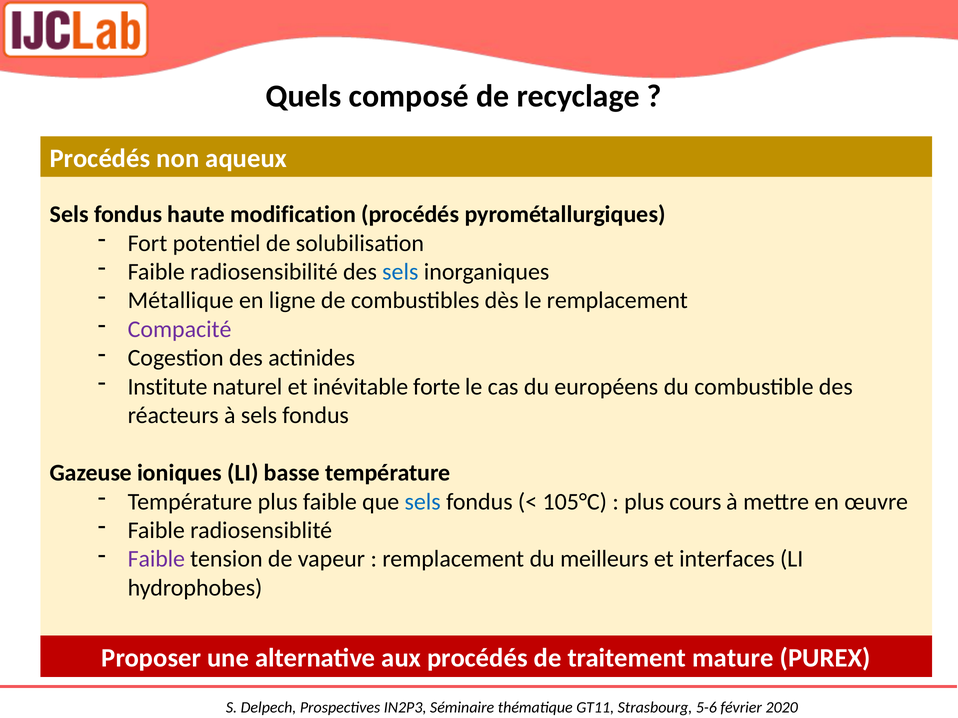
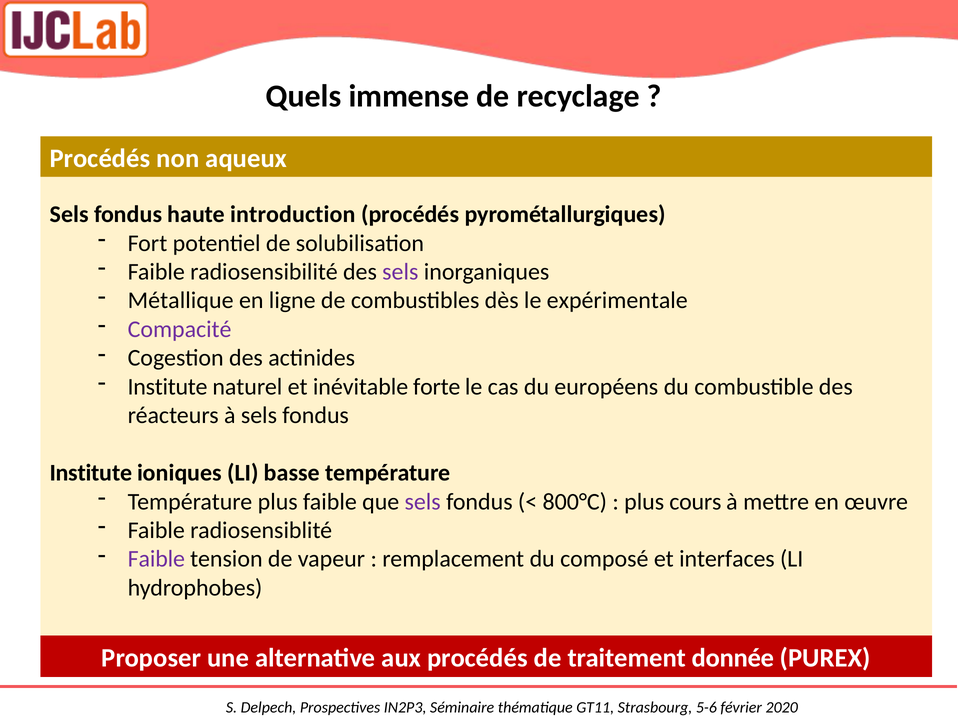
composé: composé -> immense (409, 96)
modification: modification -> introduction (293, 215)
sels colour: blue -> purple (400, 272)
le remplacement: remplacement -> expérimentale (617, 301)
Gazeuse: Gazeuse -> Institute (91, 473)
sels colour: blue -> purple (423, 502)
105°C: 105°C -> 800°C (575, 502)
meilleurs: meilleurs -> composé (604, 559)
mature: mature -> donnée (733, 659)
